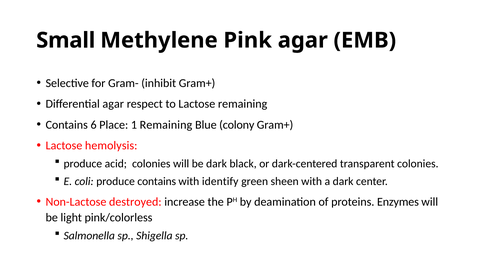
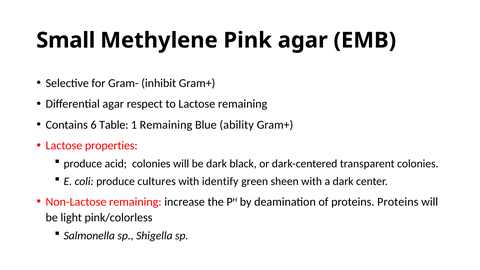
Place: Place -> Table (114, 125)
colony: colony -> ability (237, 125)
hemolysis: hemolysis -> properties (111, 146)
produce contains: contains -> cultures (157, 181)
Non-Lactose destroyed: destroyed -> remaining (135, 202)
proteins Enzymes: Enzymes -> Proteins (398, 202)
